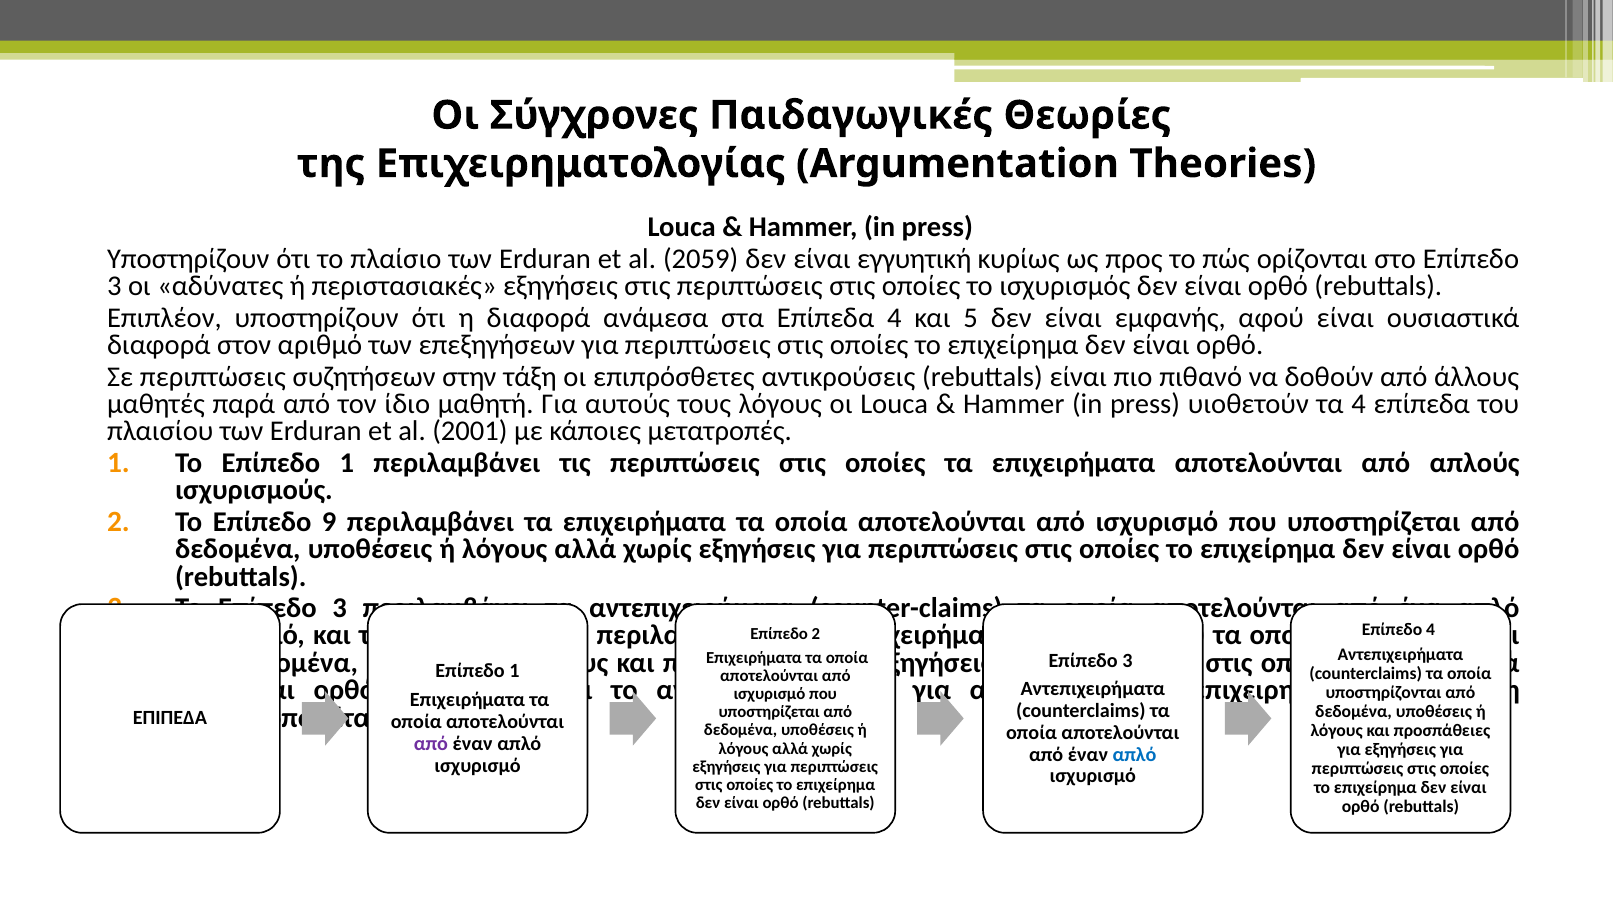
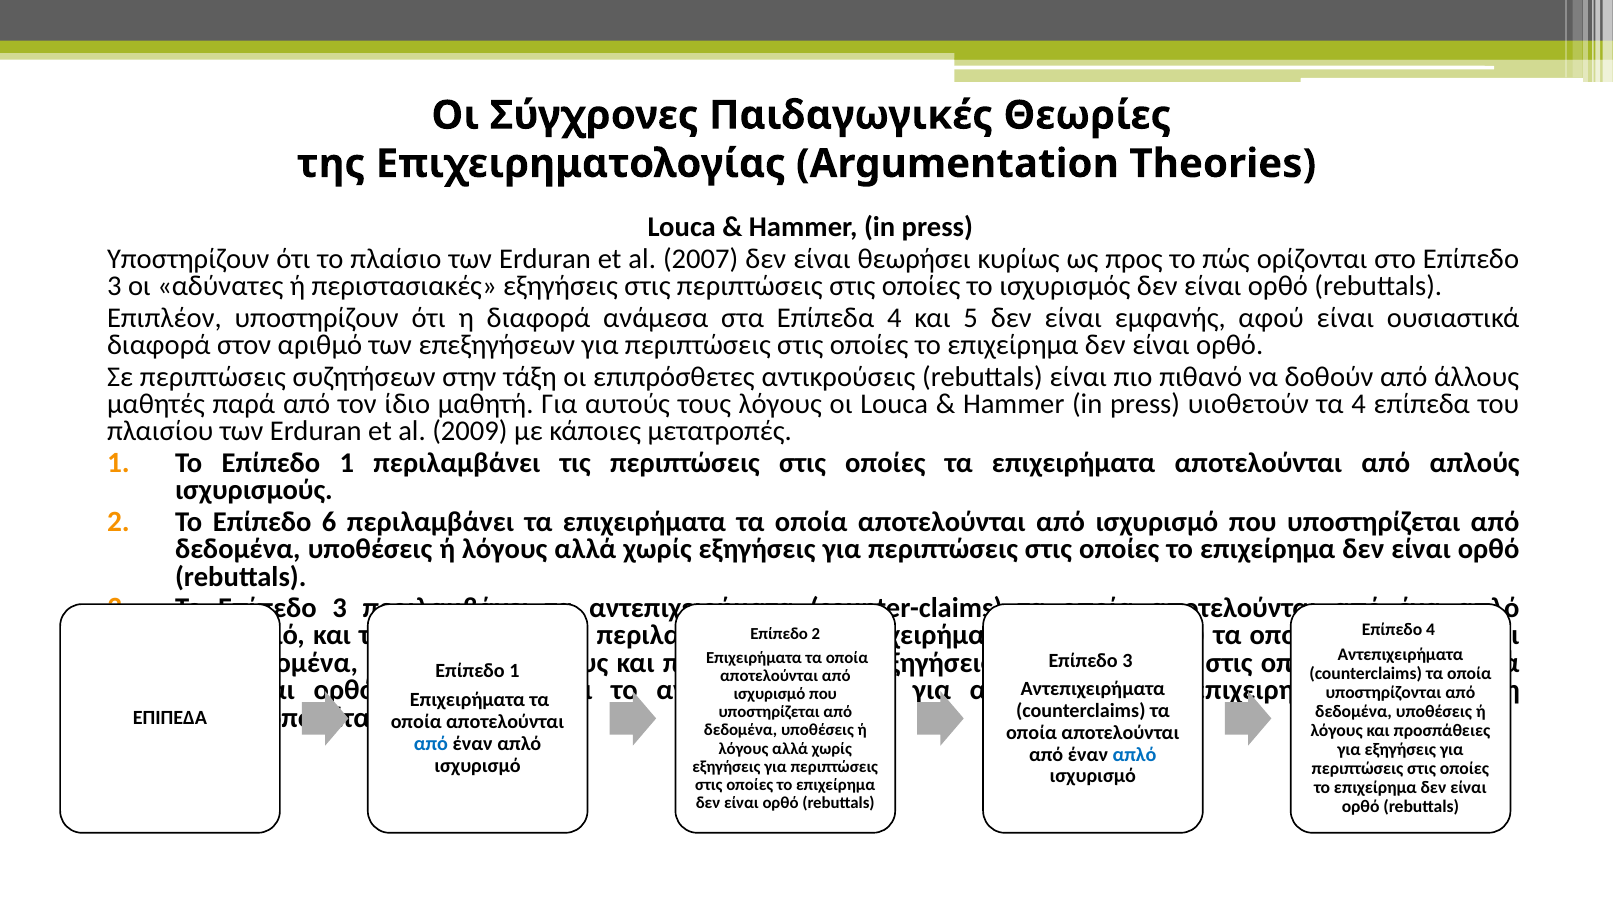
2059: 2059 -> 2007 (701, 259)
εγγυητική: εγγυητική -> θεωρήσει (914, 259)
2001: 2001 -> 2009 (470, 432)
9: 9 -> 6 (329, 522)
από colour: purple -> blue (431, 744)
